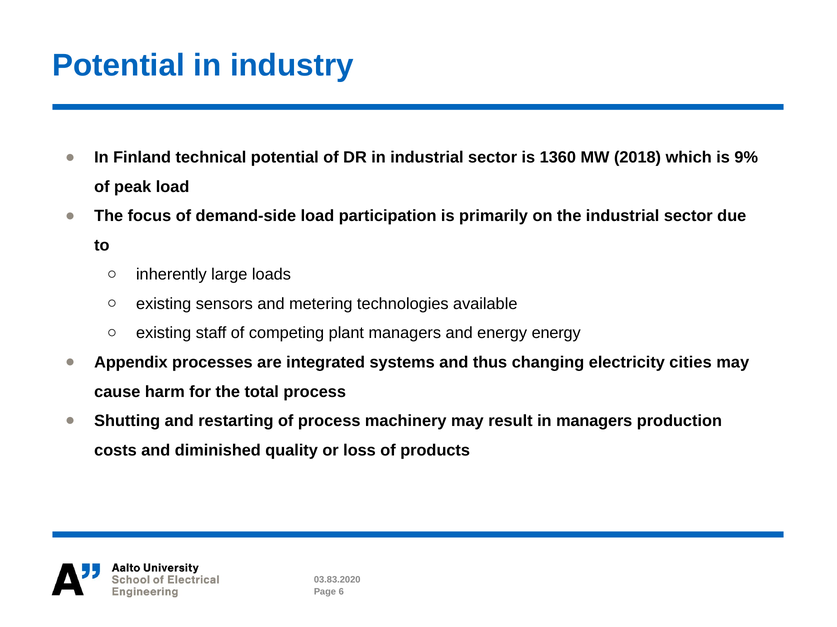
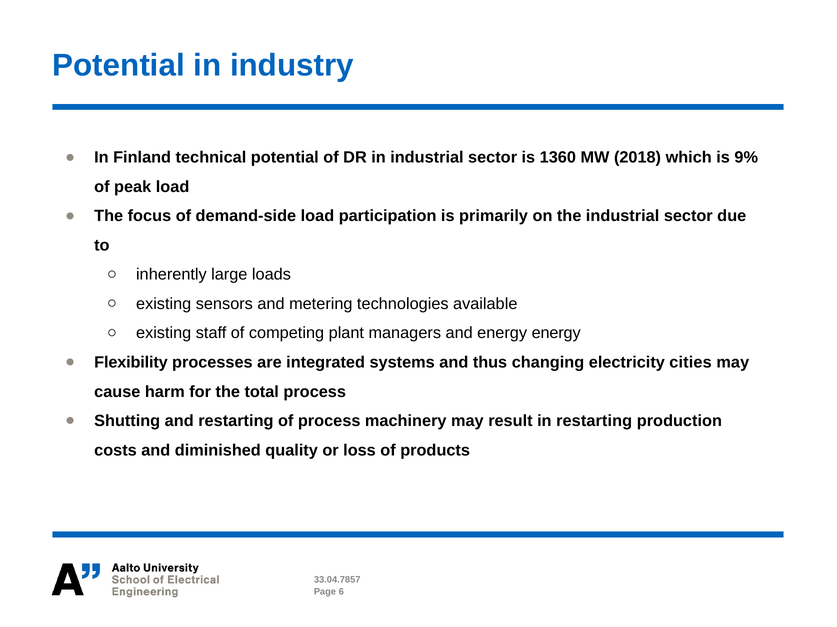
Appendix: Appendix -> Flexibility (131, 363)
in managers: managers -> restarting (594, 421)
03.83.2020: 03.83.2020 -> 33.04.7857 (337, 580)
